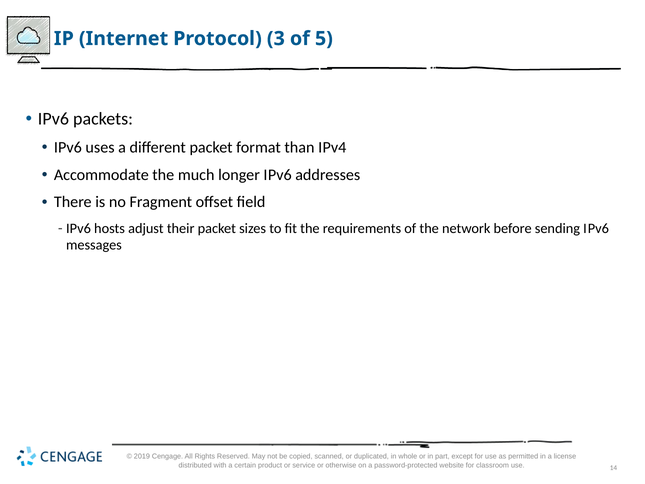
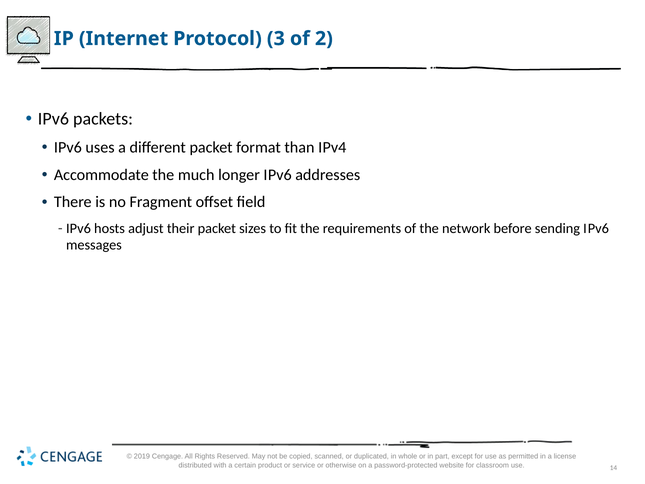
5: 5 -> 2 (324, 39)
